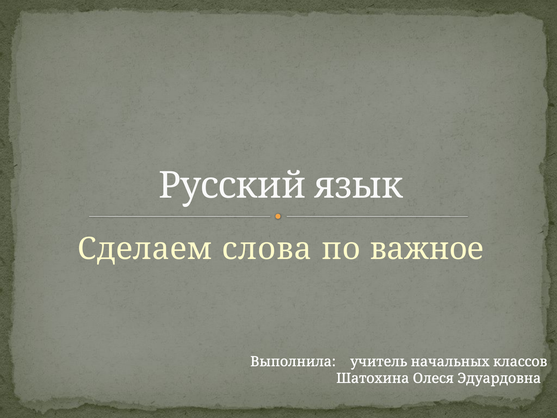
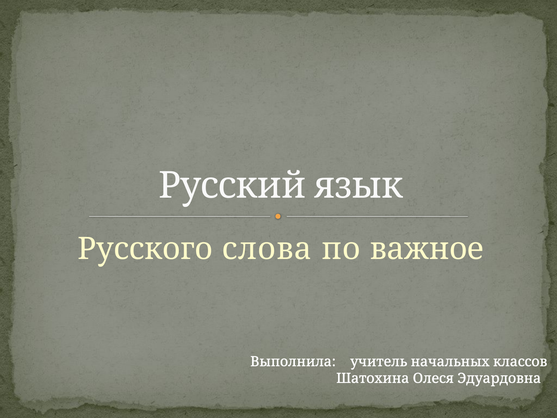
Сделаем: Сделаем -> Русского (145, 249)
